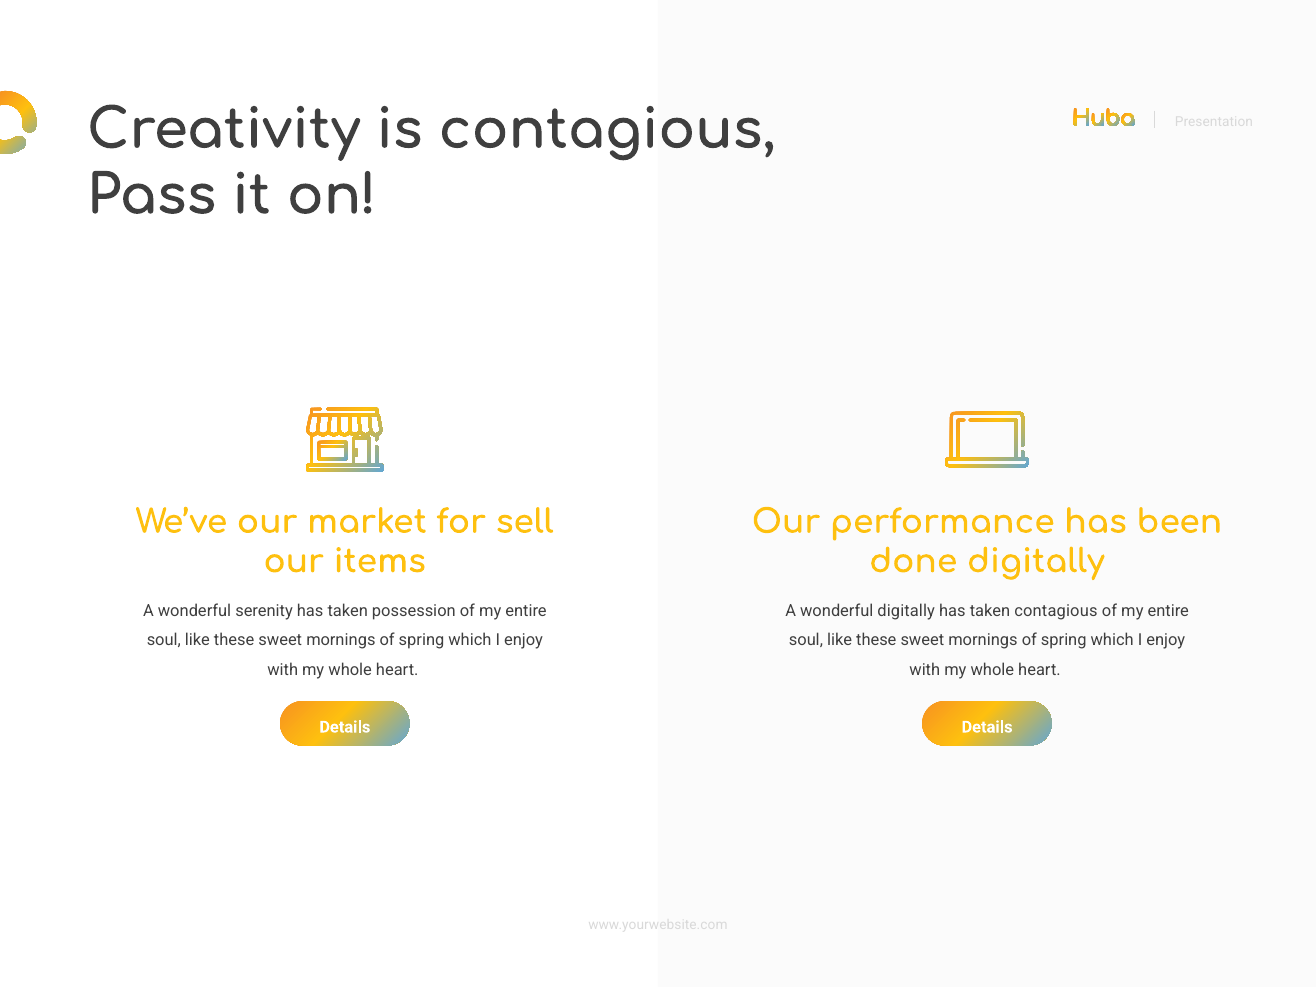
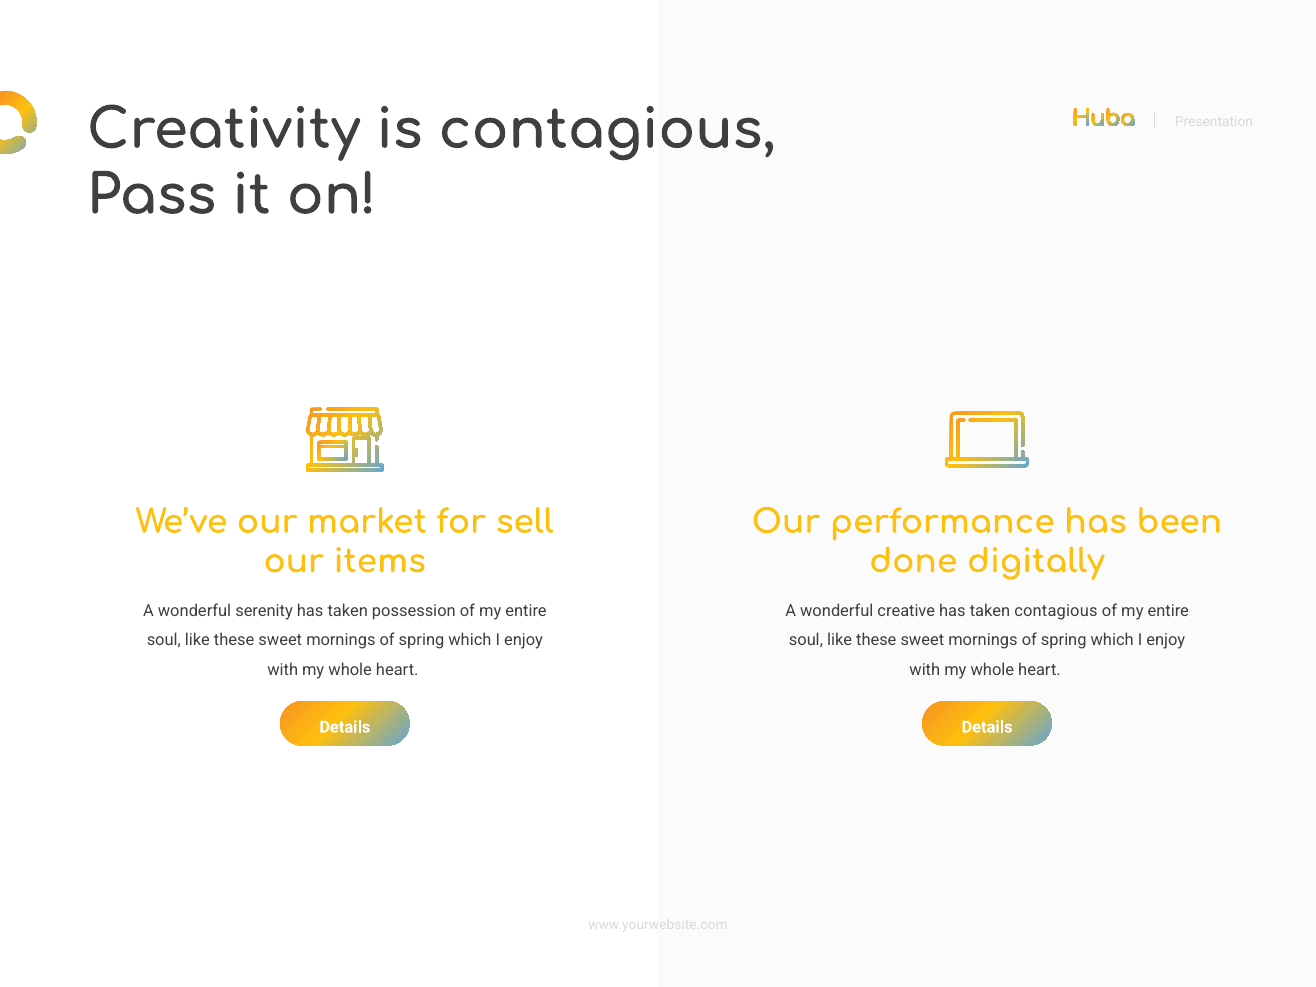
wonderful digitally: digitally -> creative (906, 611)
